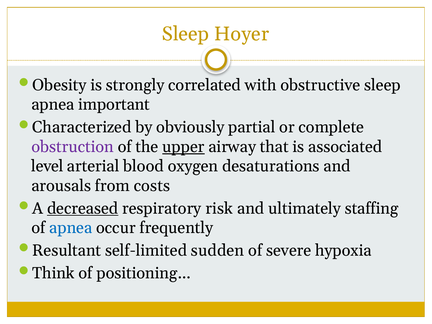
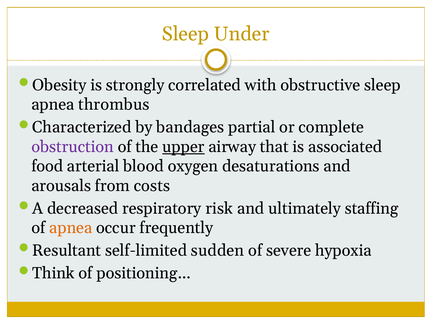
Hoyer: Hoyer -> Under (242, 34)
important: important -> thrombus (114, 105)
obviously: obviously -> bandages (190, 127)
level: level -> food (47, 166)
decreased underline: present -> none (83, 208)
apnea colour: blue -> orange (71, 228)
